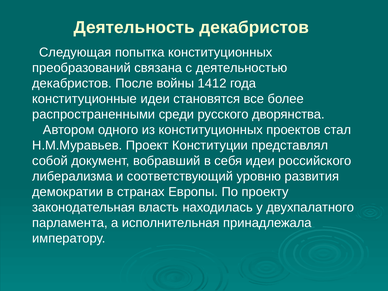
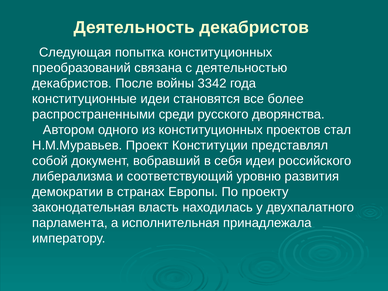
1412: 1412 -> 3342 (212, 83)
